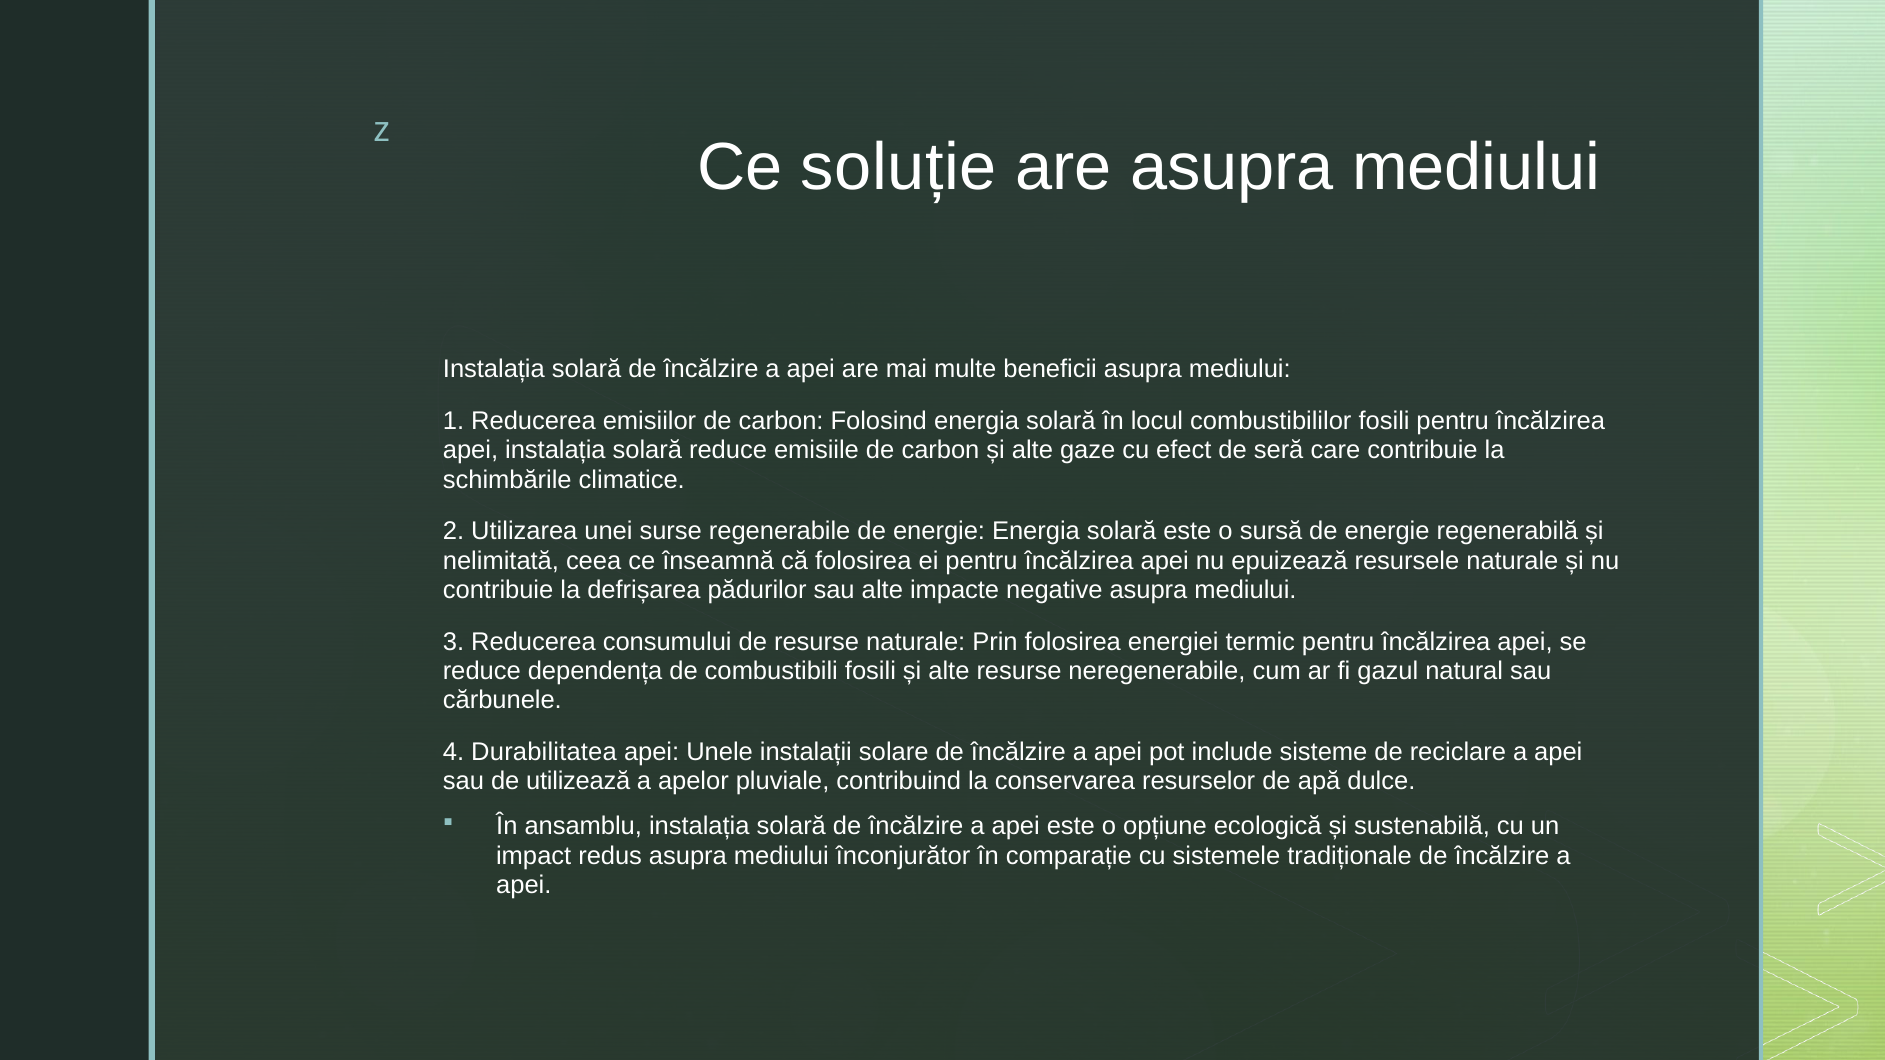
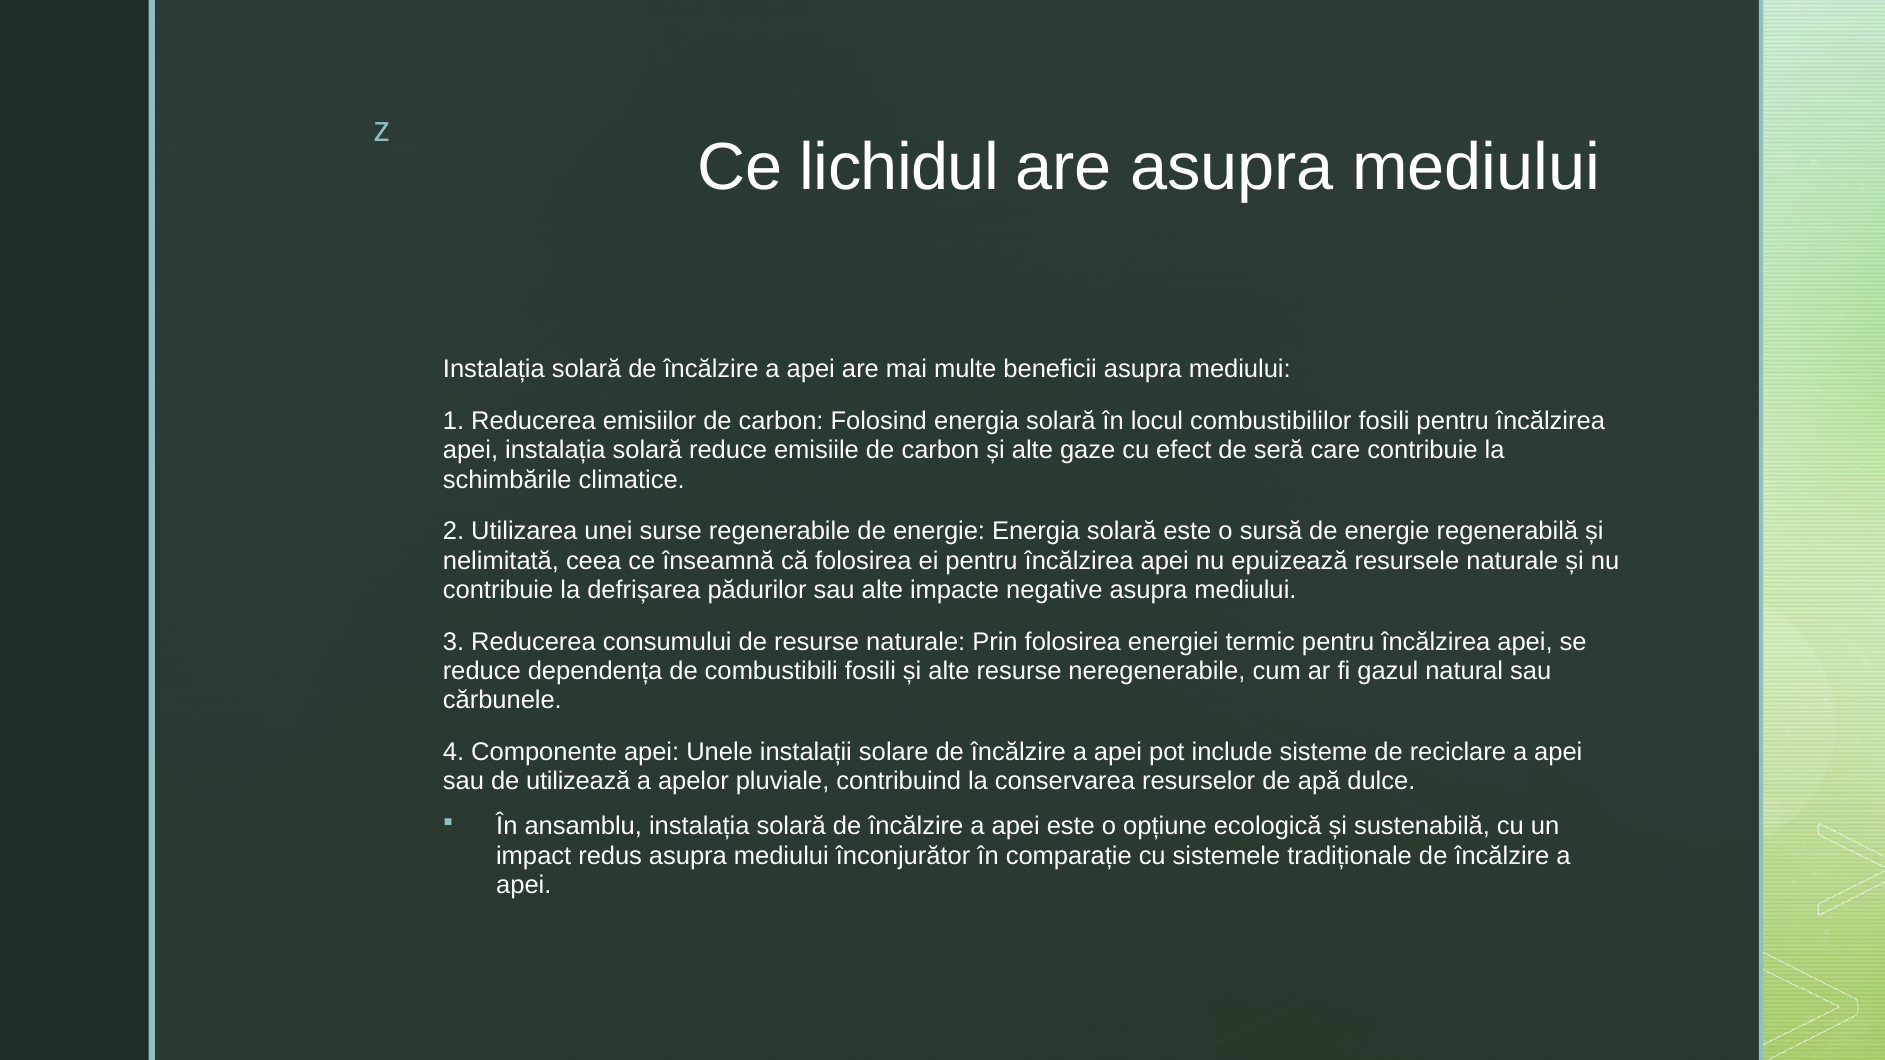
soluție: soluție -> lichidul (899, 168)
Durabilitatea: Durabilitatea -> Componente (544, 752)
